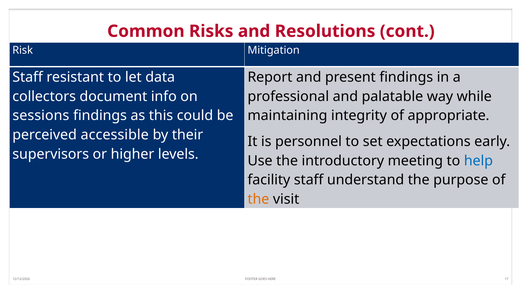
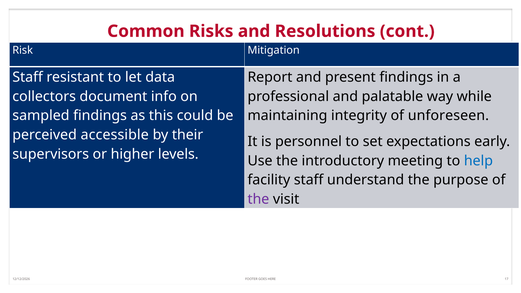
sessions: sessions -> sampled (41, 116)
appropriate: appropriate -> unforeseen (448, 116)
the colour: orange -> purple (258, 199)
